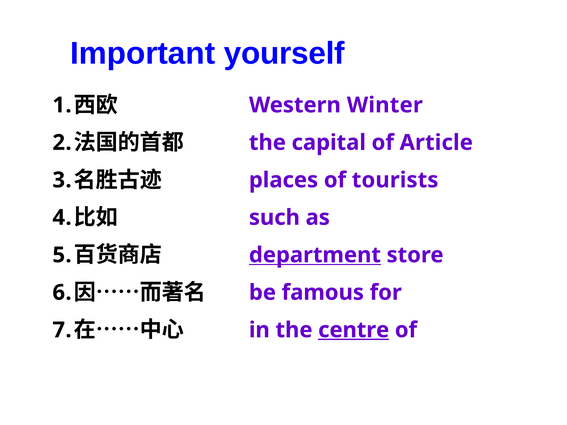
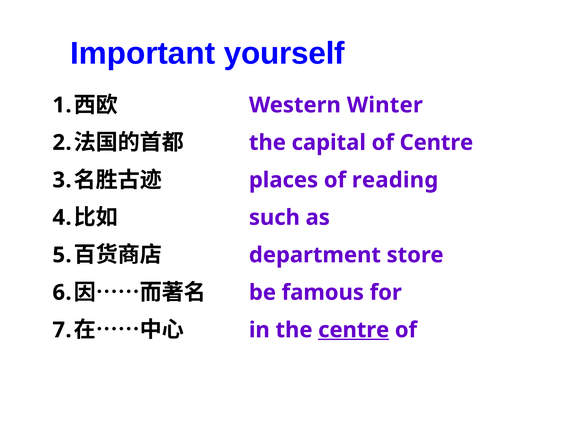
of Article: Article -> Centre (436, 143)
tourists: tourists -> reading (395, 180)
department underline: present -> none (315, 255)
